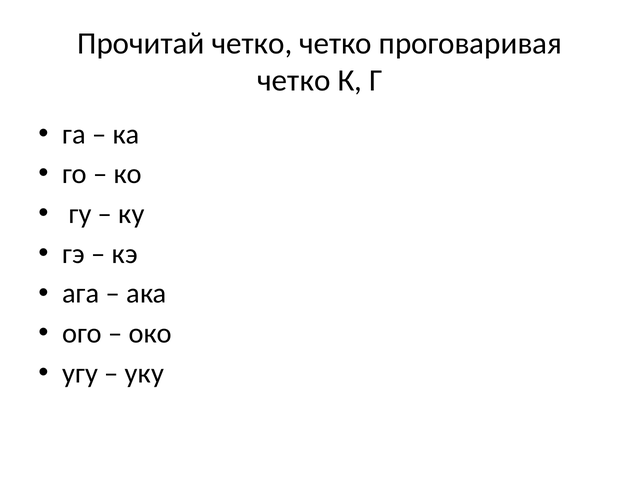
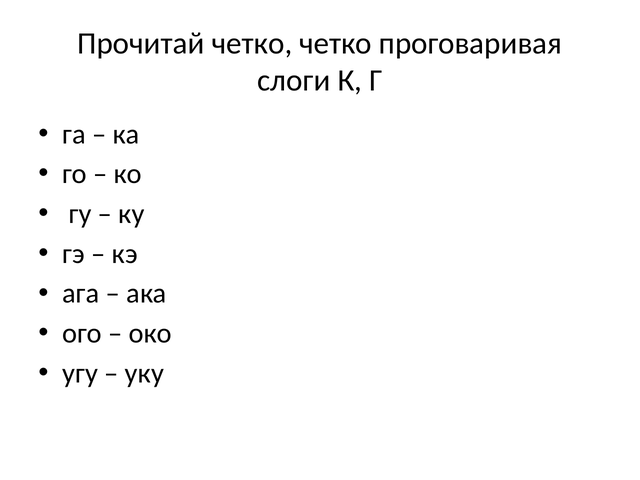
четко: четко -> слоги (294, 81)
